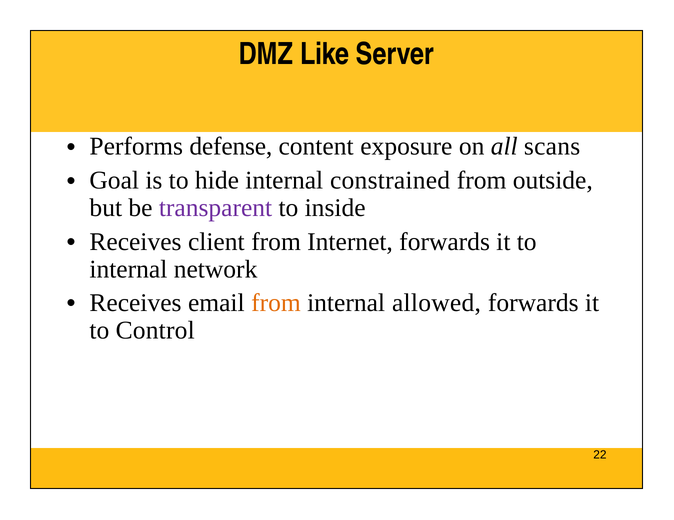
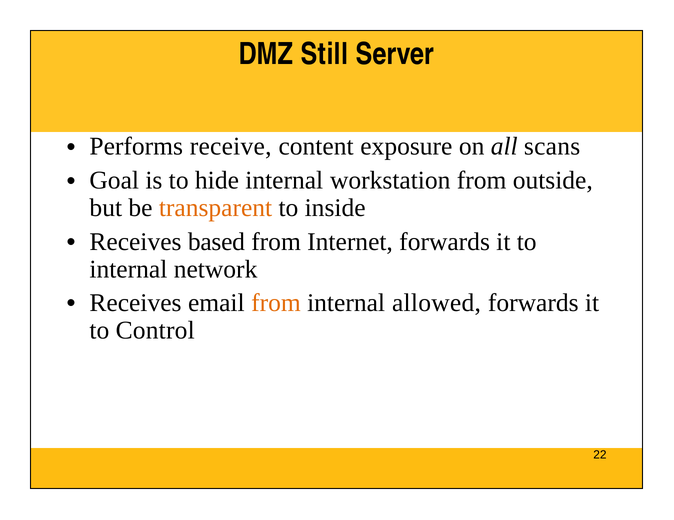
Like: Like -> Still (324, 54)
defense: defense -> receive (231, 147)
constrained: constrained -> workstation (390, 181)
transparent colour: purple -> orange (216, 208)
client: client -> based (216, 242)
